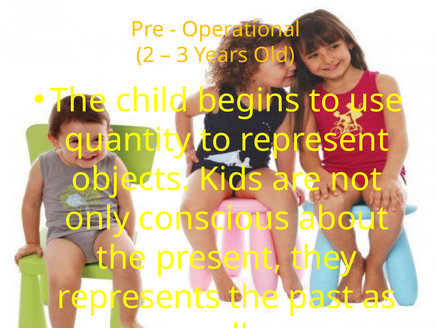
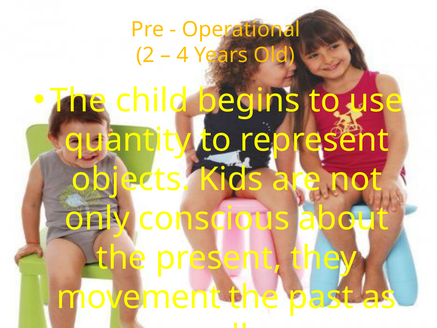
3: 3 -> 4 (183, 55)
represents: represents -> movement (139, 297)
